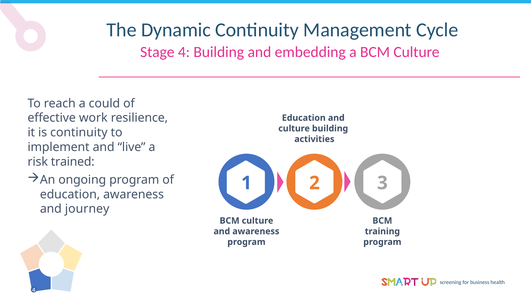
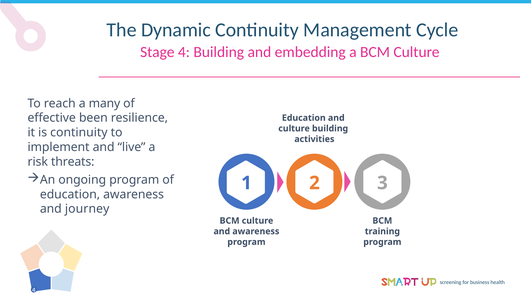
could: could -> many (104, 103)
work: work -> been (93, 118)
trained: trained -> threats (73, 162)
